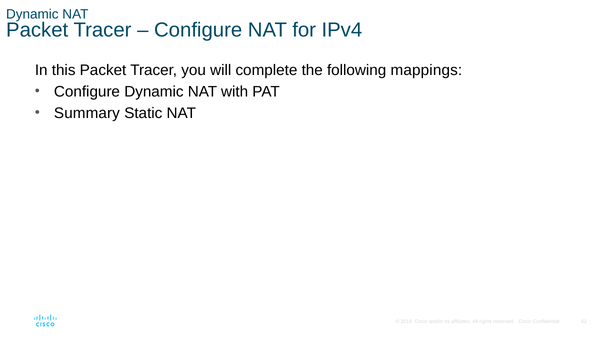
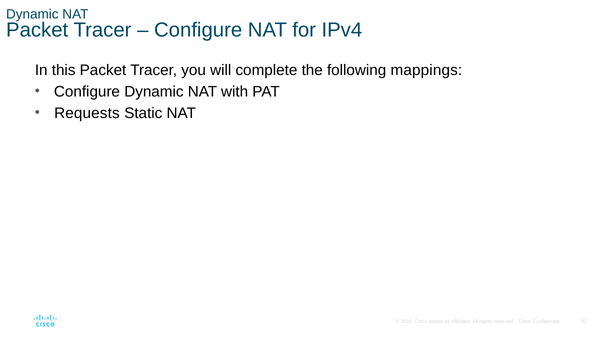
Summary: Summary -> Requests (87, 113)
